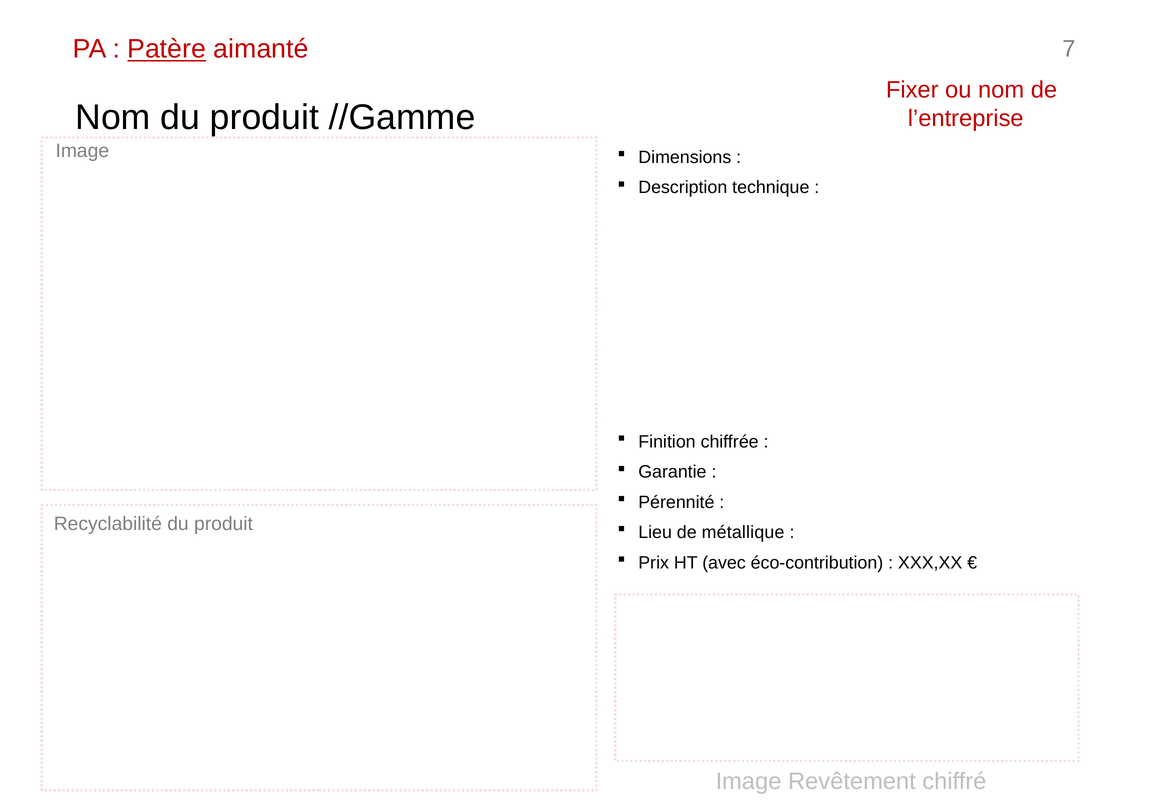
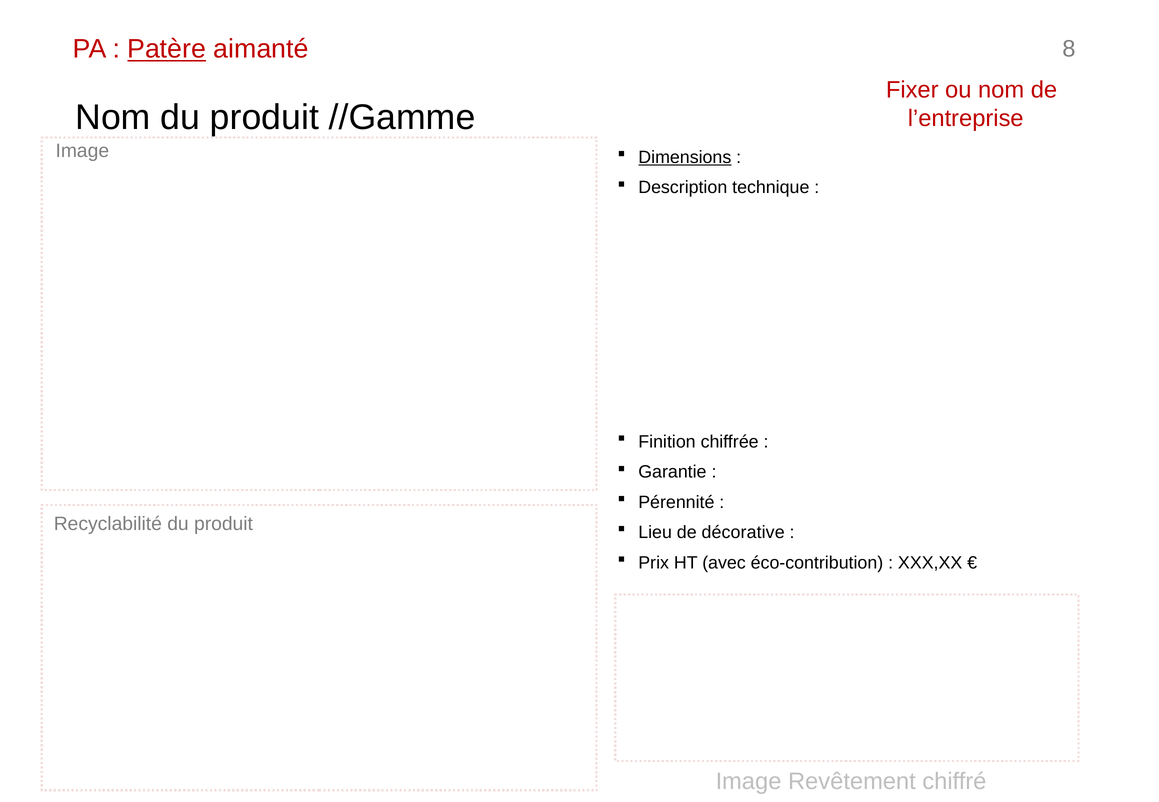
7: 7 -> 8 (1069, 49)
Dimensions underline: none -> present (685, 157)
métallique: métallique -> décorative (743, 533)
